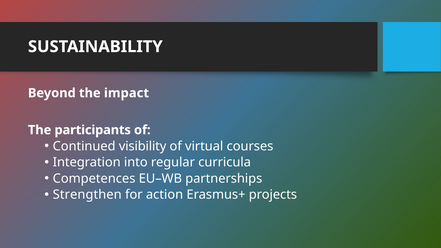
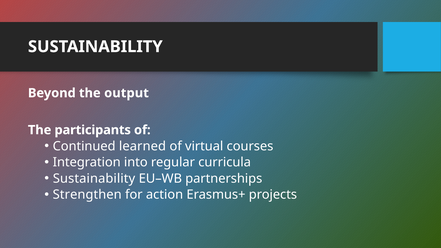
impact: impact -> output (127, 93)
visibility: visibility -> learned (142, 146)
Competences: Competences -> Sustainability (94, 179)
